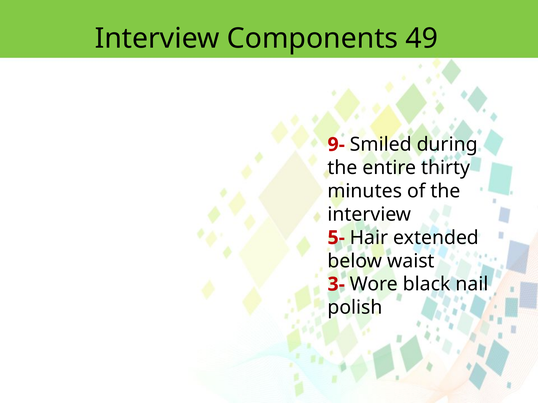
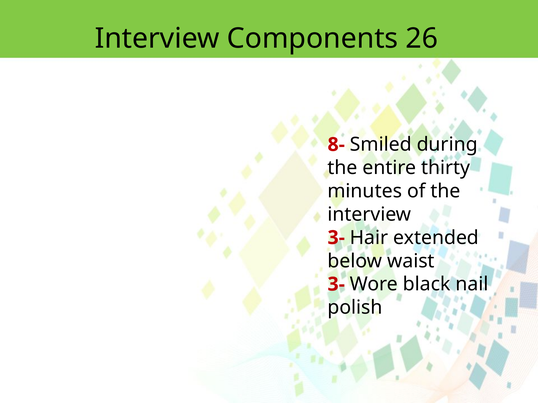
49: 49 -> 26 (422, 38)
9-: 9- -> 8- (336, 145)
5-: 5- -> 3- (336, 238)
